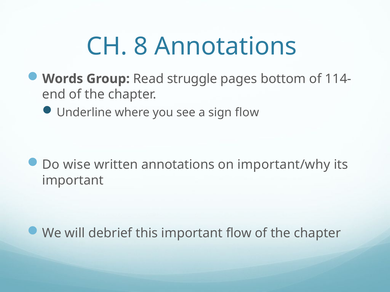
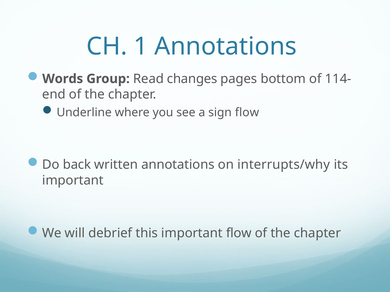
8: 8 -> 1 (141, 46)
struggle: struggle -> changes (192, 79)
wise: wise -> back (77, 165)
important/why: important/why -> interrupts/why (284, 165)
